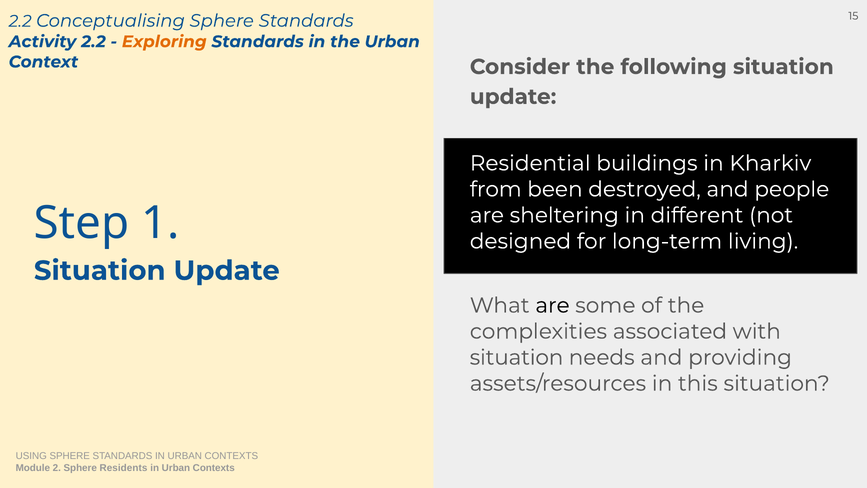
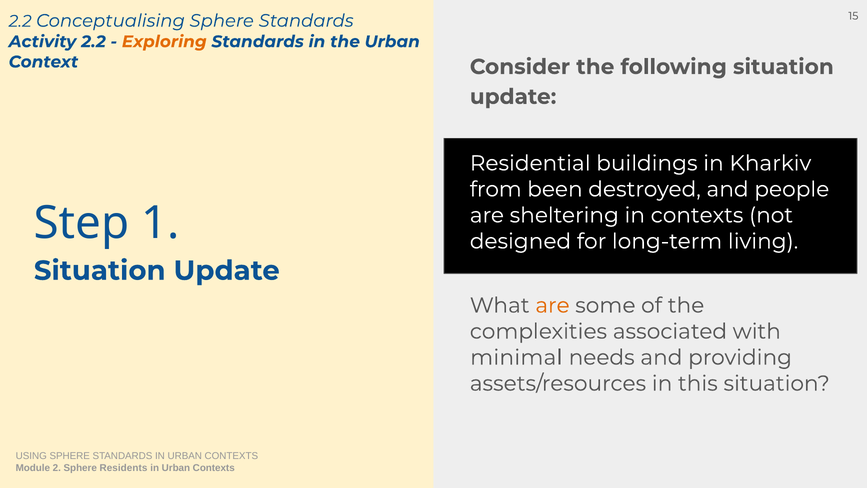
in different: different -> contexts (697, 215)
are colour: black -> orange (552, 305)
situation: situation -> minimal (516, 357)
